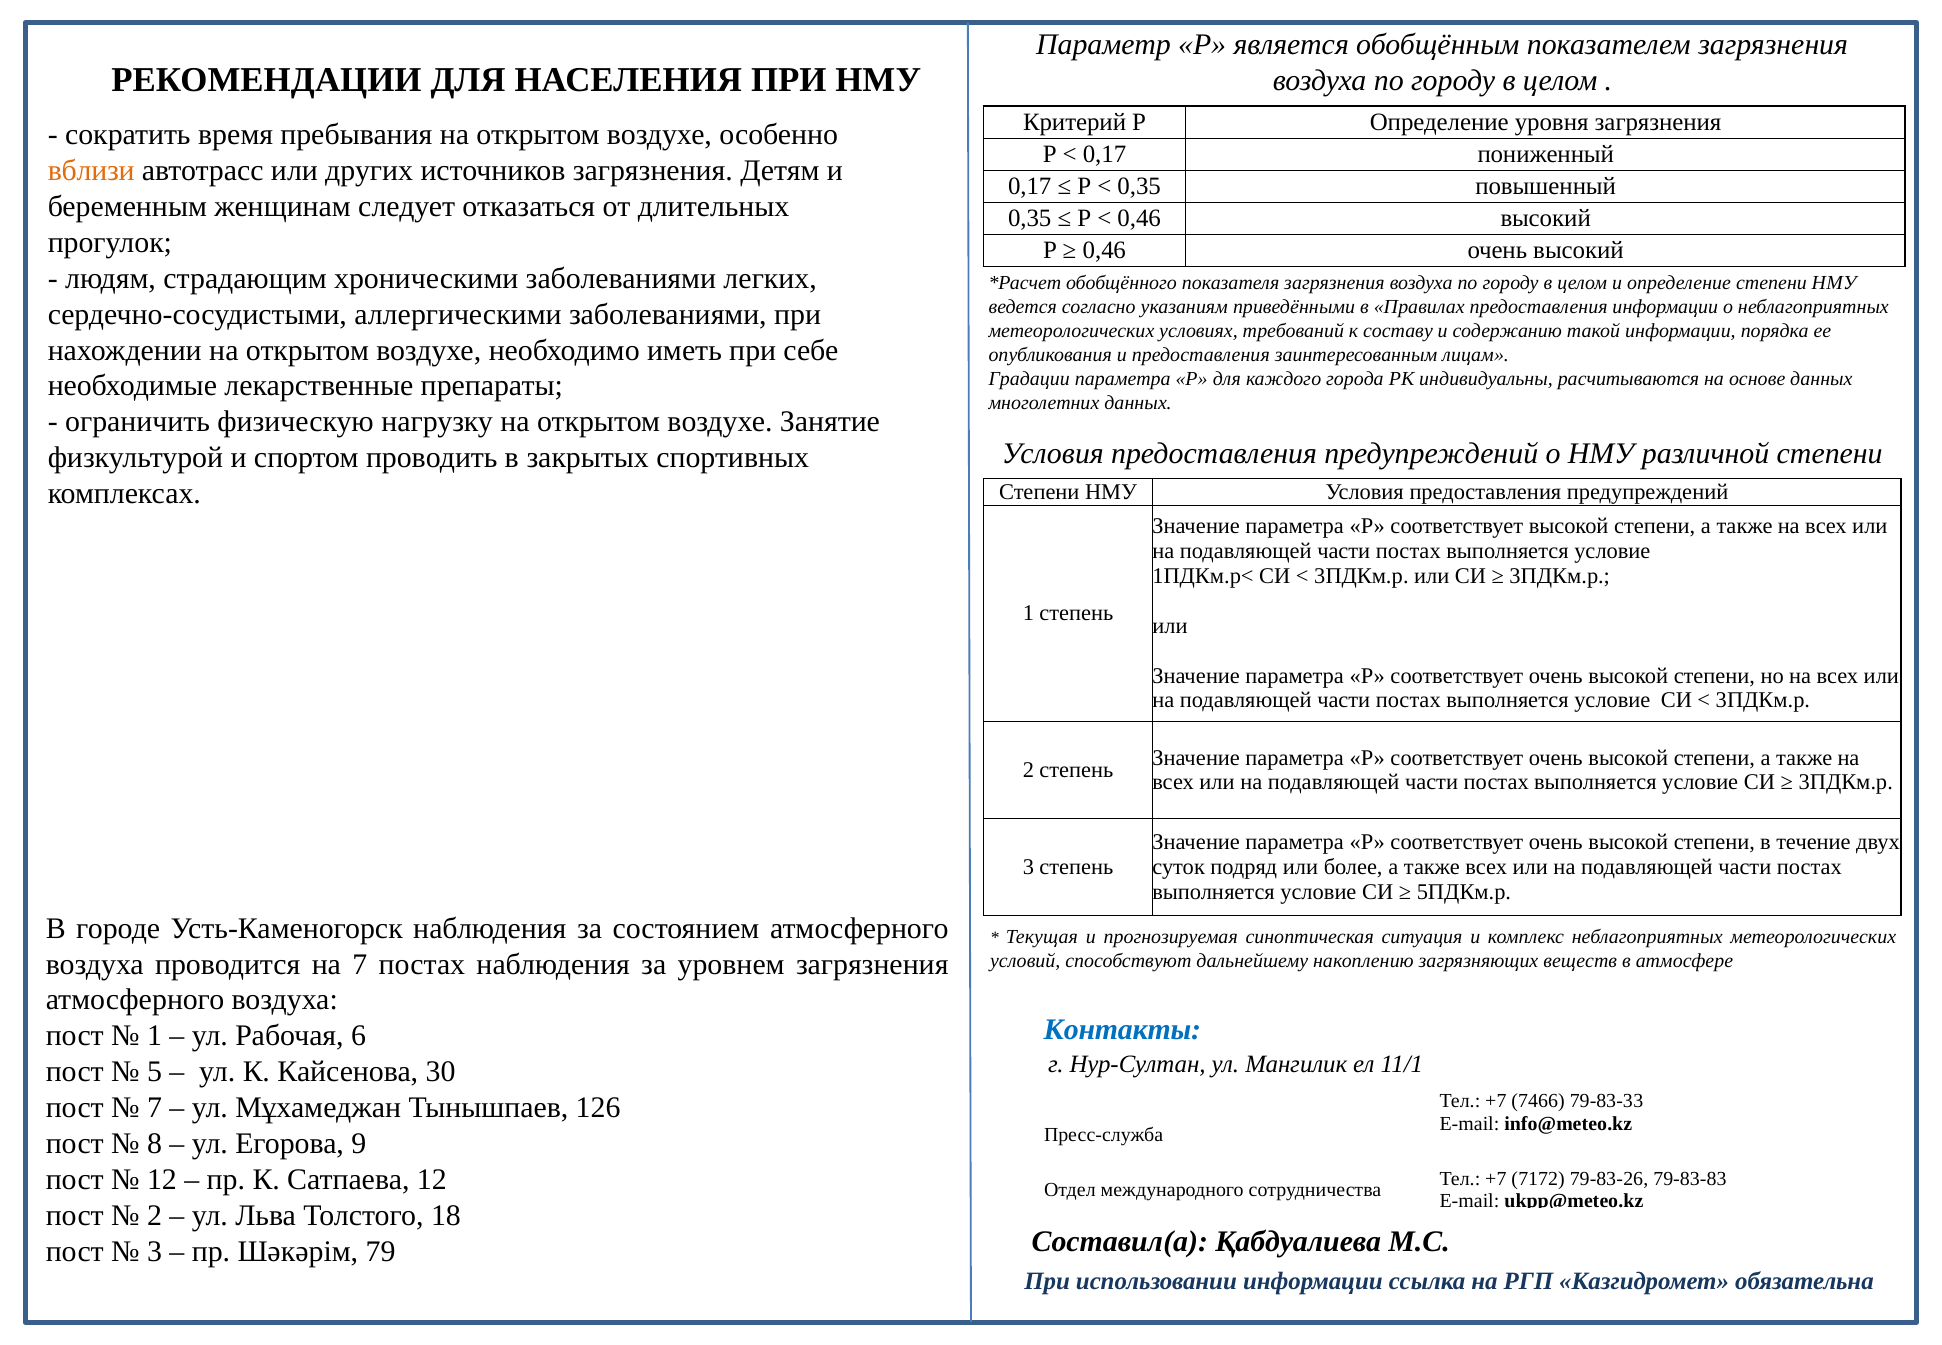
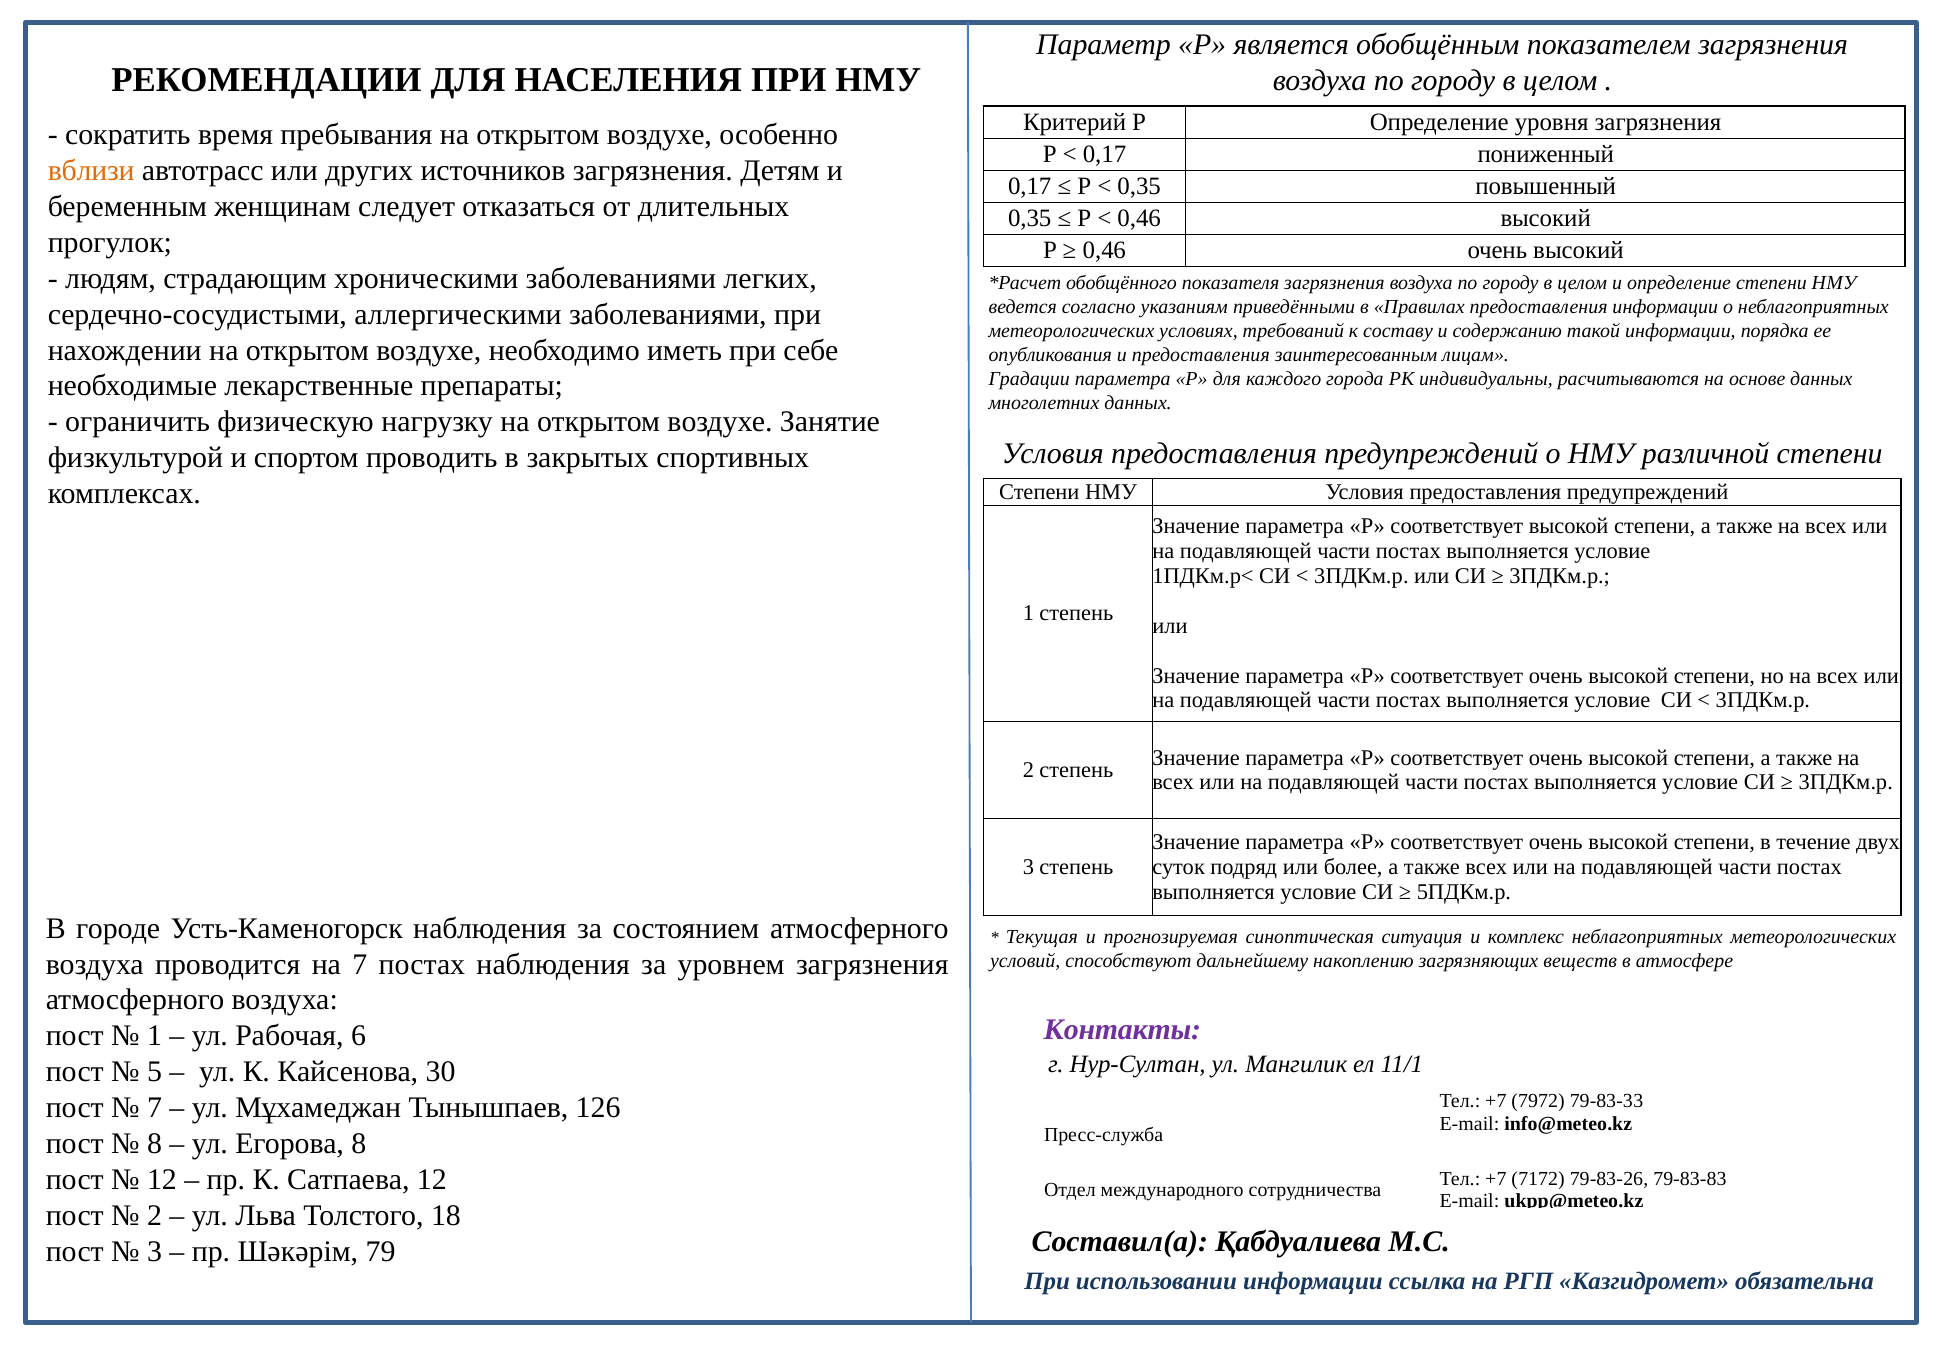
Контакты colour: blue -> purple (1122, 1029)
7466: 7466 -> 7972 (1538, 1101)
Егорова 9: 9 -> 8 (359, 1143)
